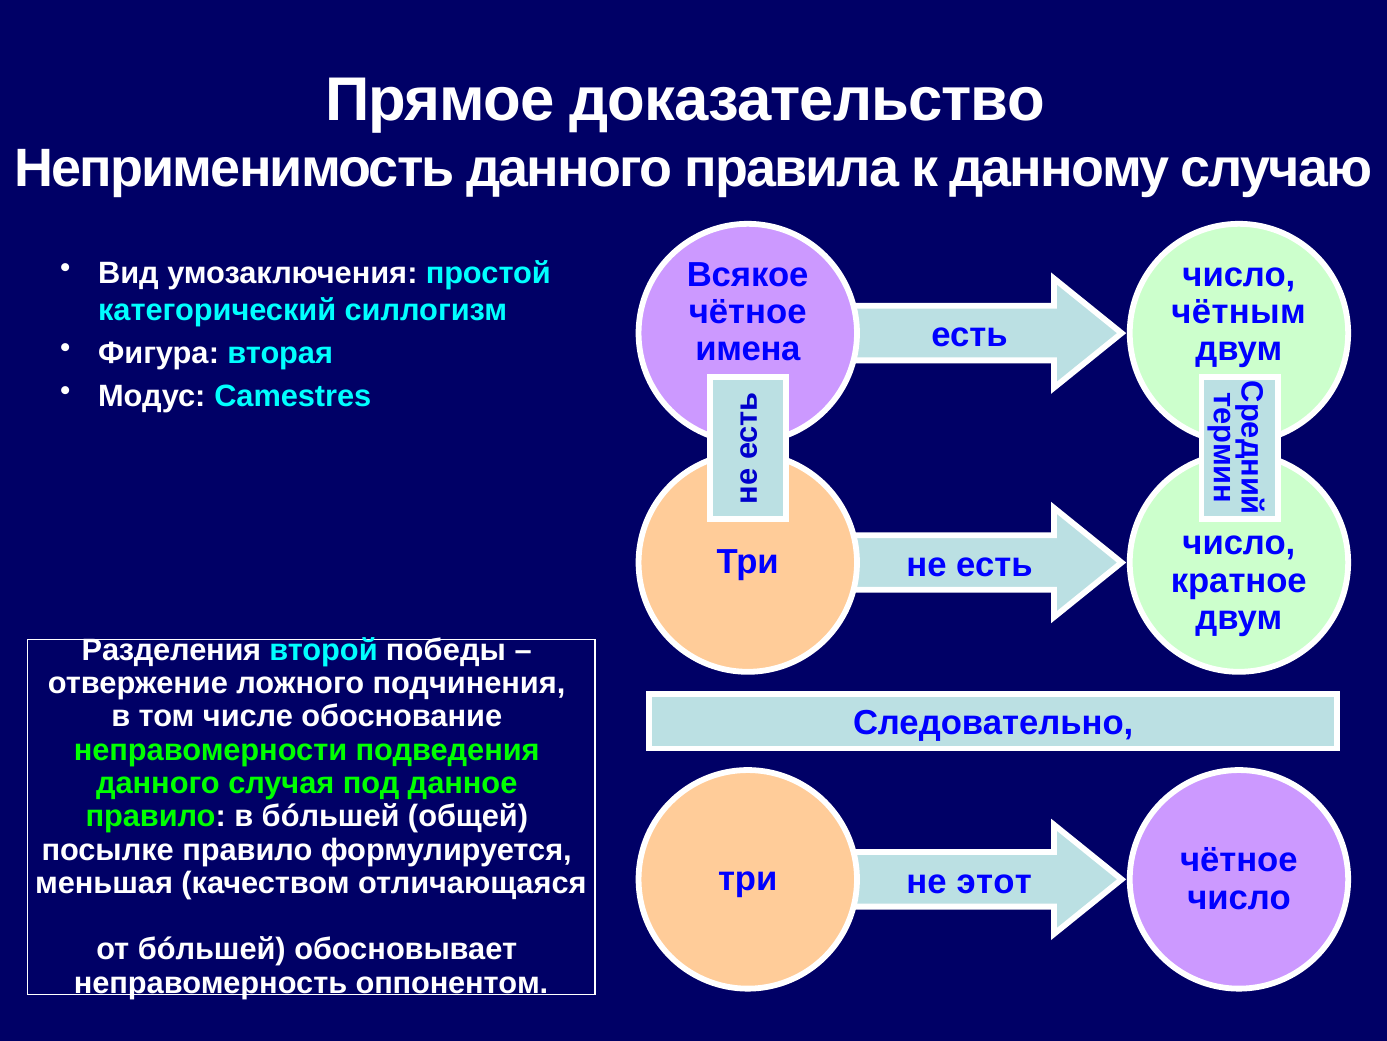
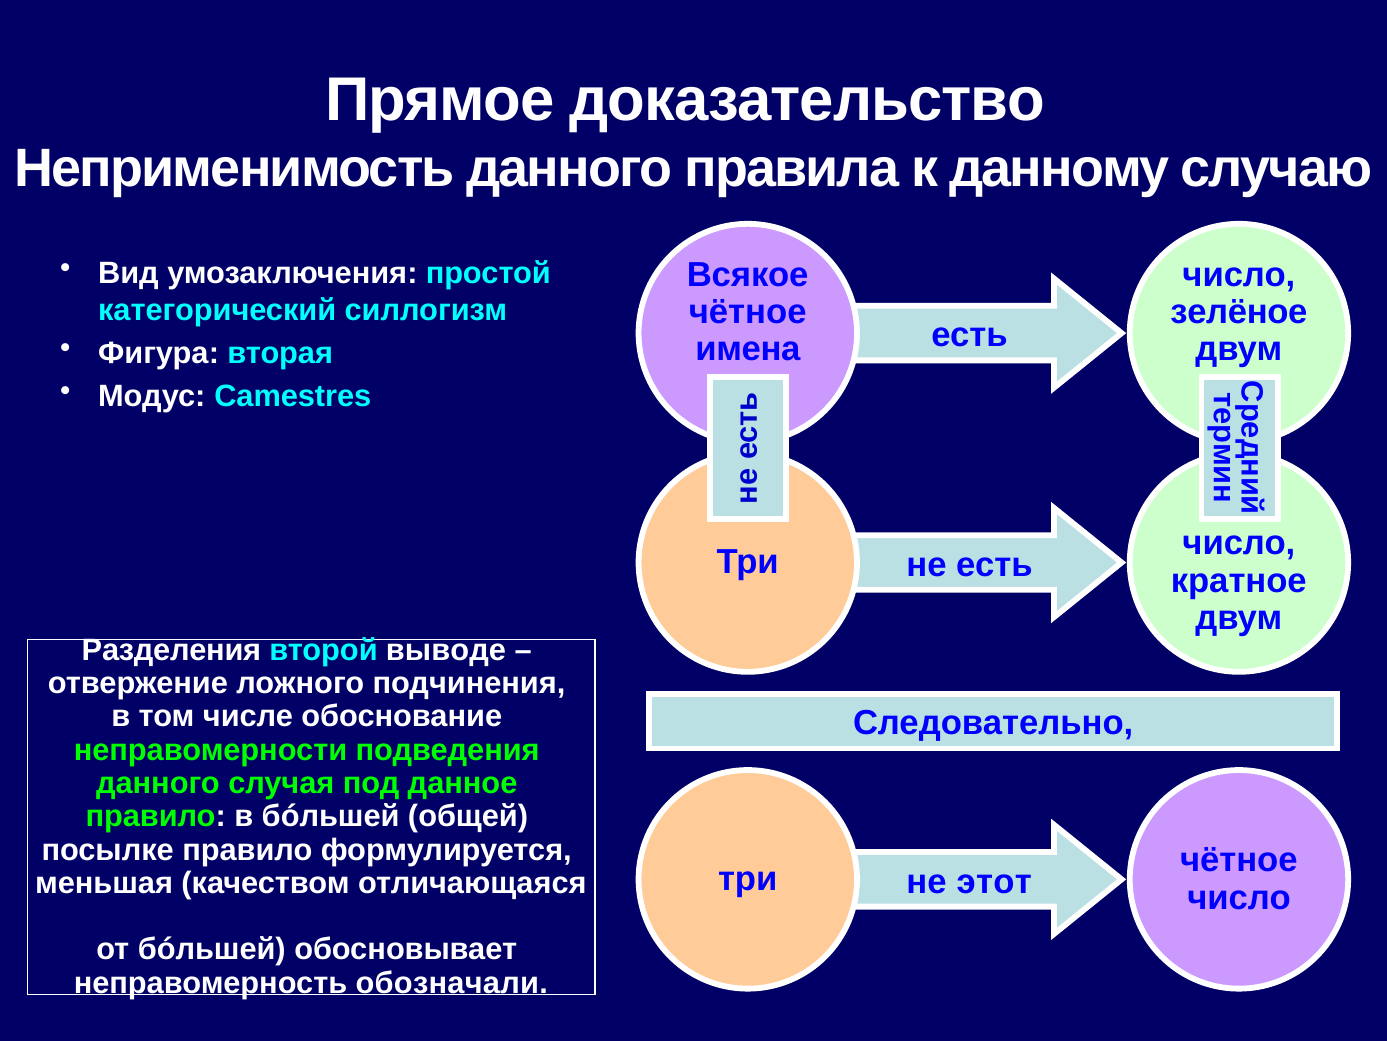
чётным: чётным -> зелёное (1239, 312)
победы: победы -> выводе (446, 650)
оппонентом: оппонентом -> обозначали (452, 982)
